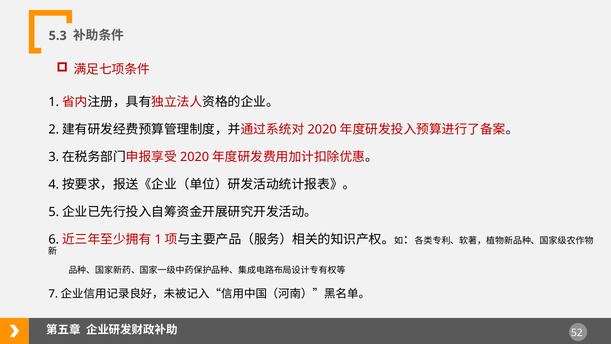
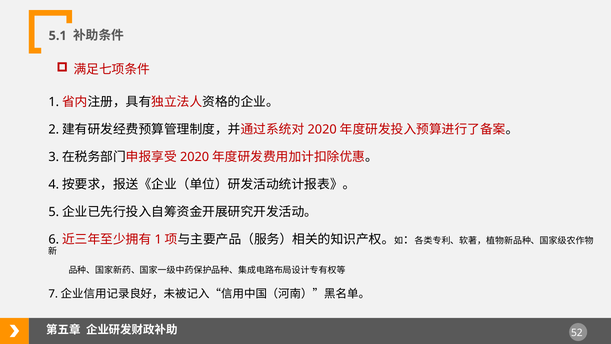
5.3: 5.3 -> 5.1 (58, 36)
